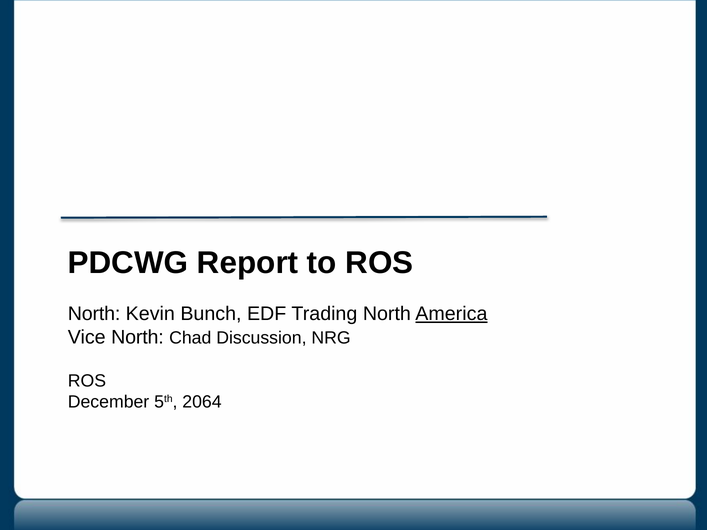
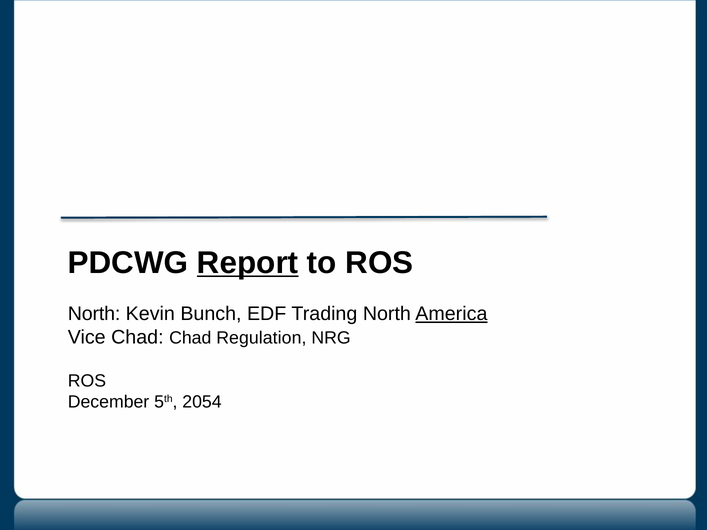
Report underline: none -> present (248, 263)
Vice North: North -> Chad (137, 337)
Discussion: Discussion -> Regulation (261, 338)
2064: 2064 -> 2054 (202, 402)
